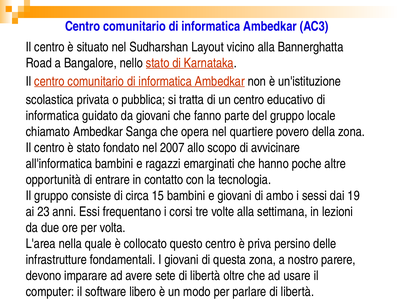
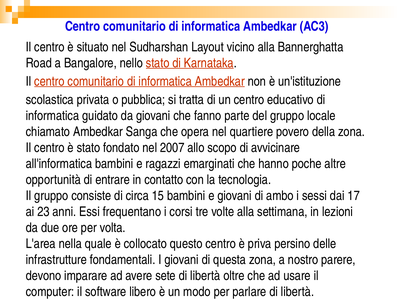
19: 19 -> 17 (354, 196)
